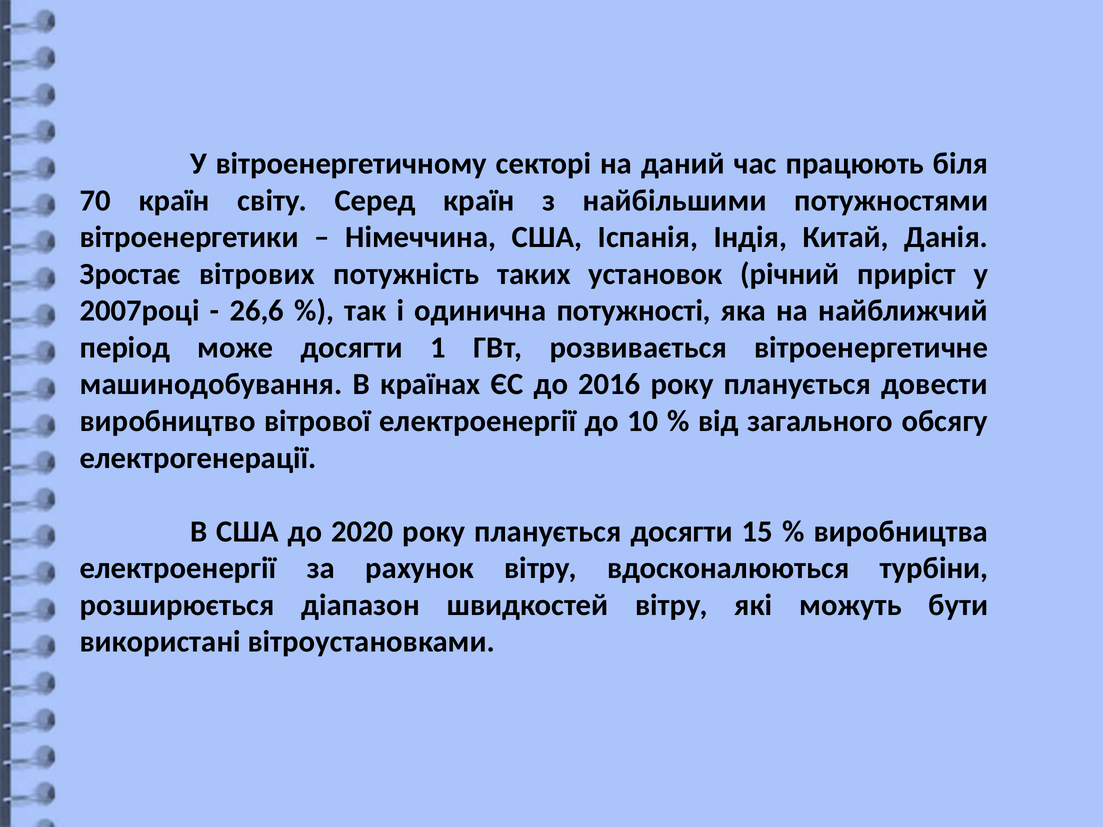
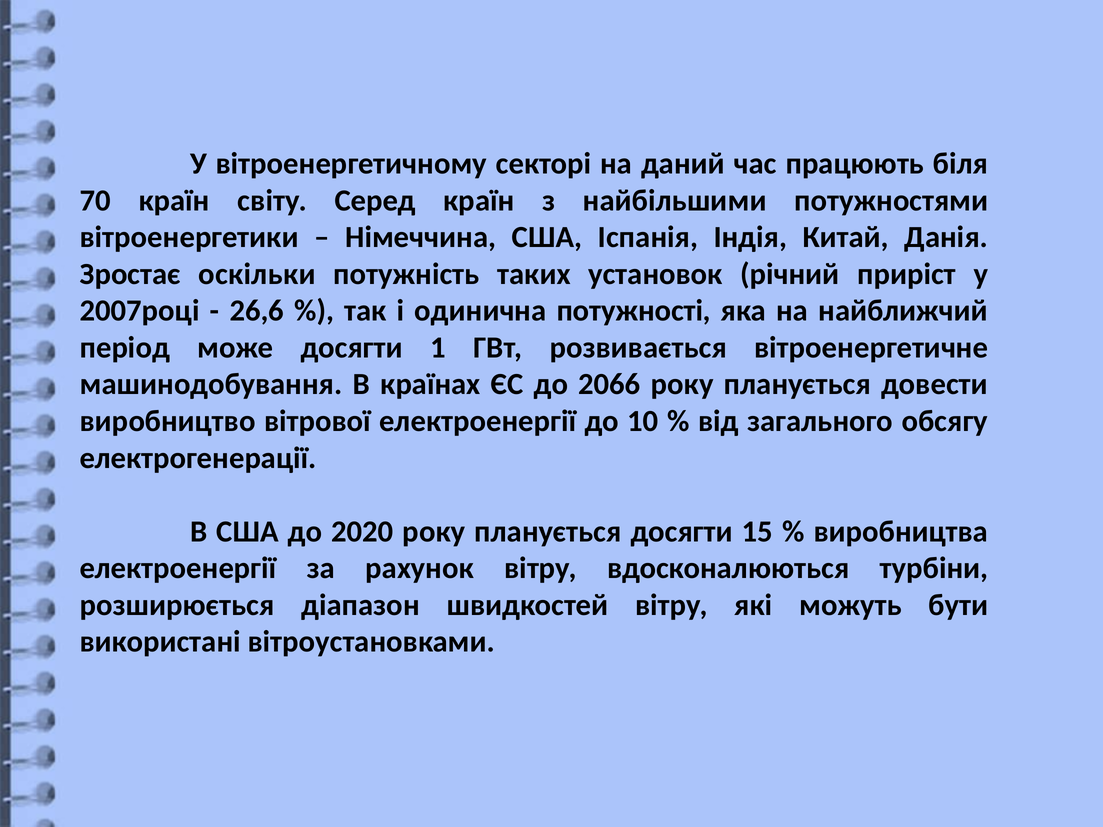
вітрових: вітрових -> оскільки (257, 274)
2016: 2016 -> 2066 (609, 384)
